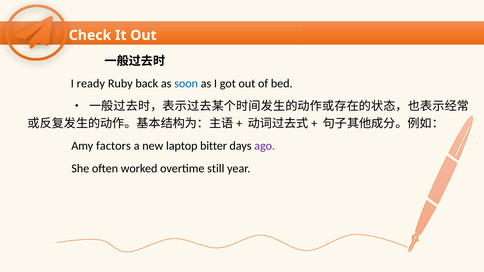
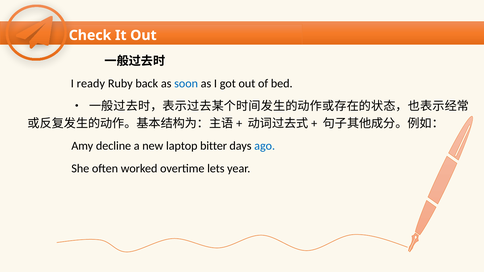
factors: factors -> decline (114, 146)
ago colour: purple -> blue (265, 146)
still: still -> lets (216, 169)
